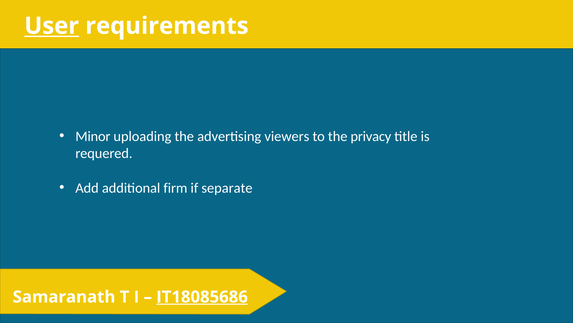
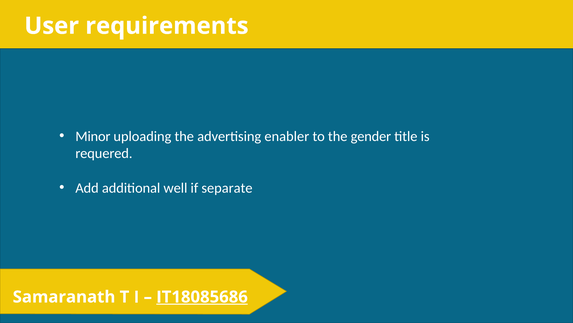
User underline: present -> none (52, 26)
viewers: viewers -> enabler (287, 136)
privacy: privacy -> gender (371, 136)
firm: firm -> well (175, 188)
